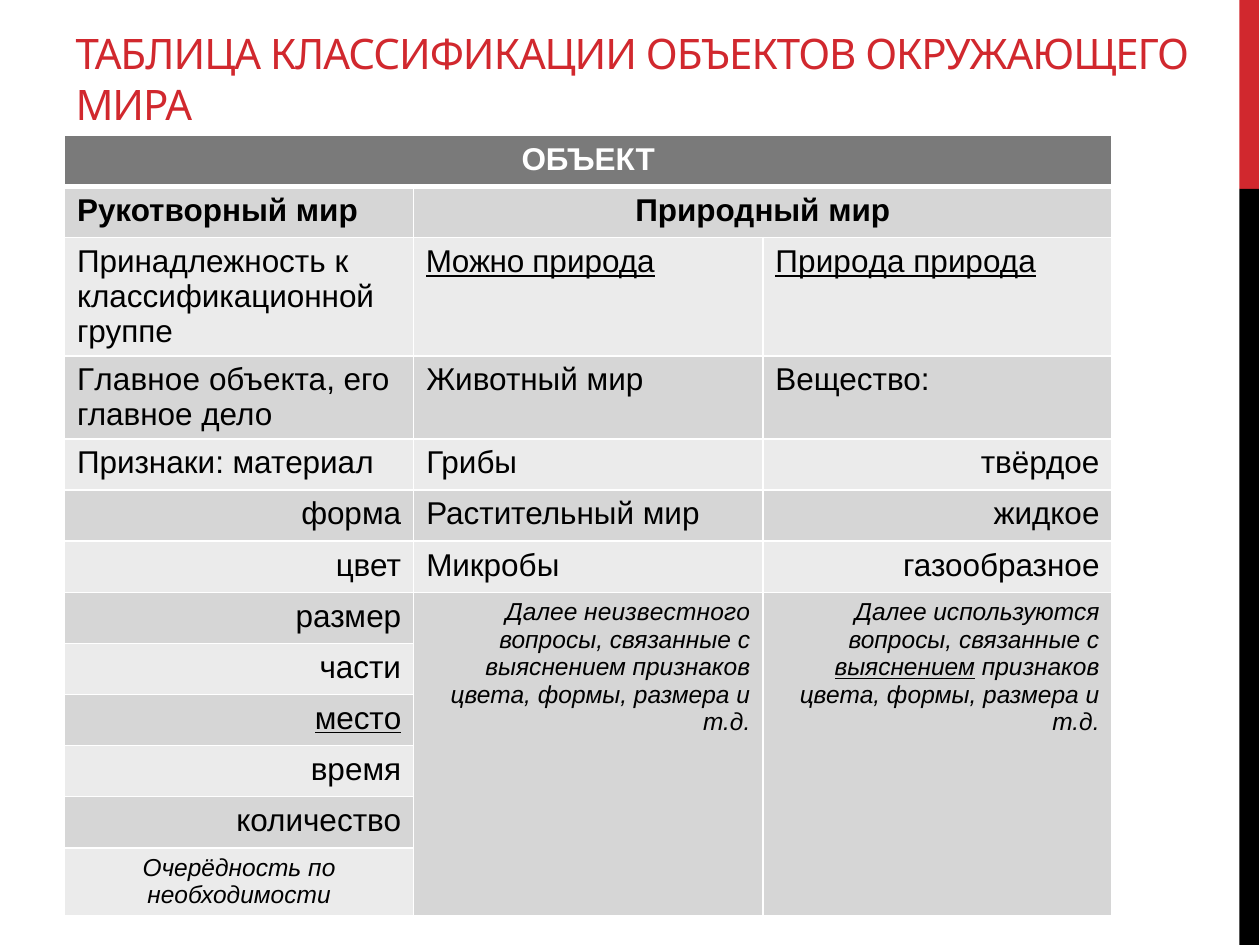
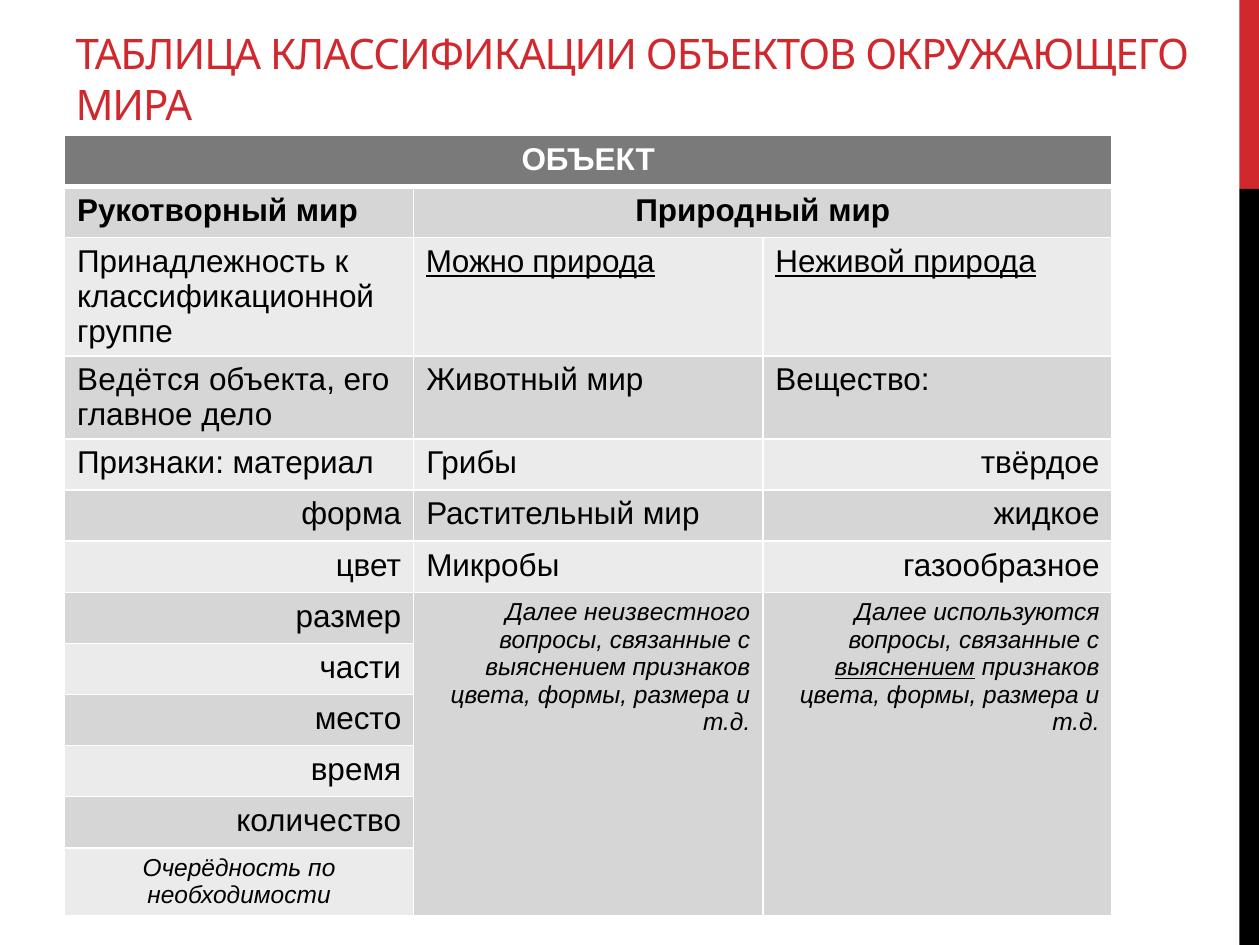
Природа: Природа -> Неживой (840, 262)
Главное: Главное -> Ведётся (139, 380)
место underline: present -> none (358, 718)
